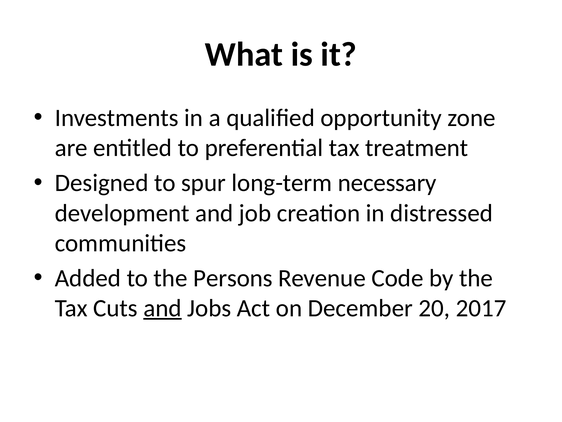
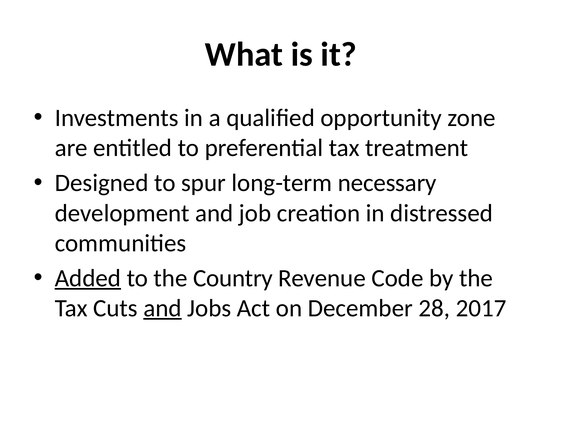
Added underline: none -> present (88, 278)
Persons: Persons -> Country (233, 278)
20: 20 -> 28 (434, 308)
